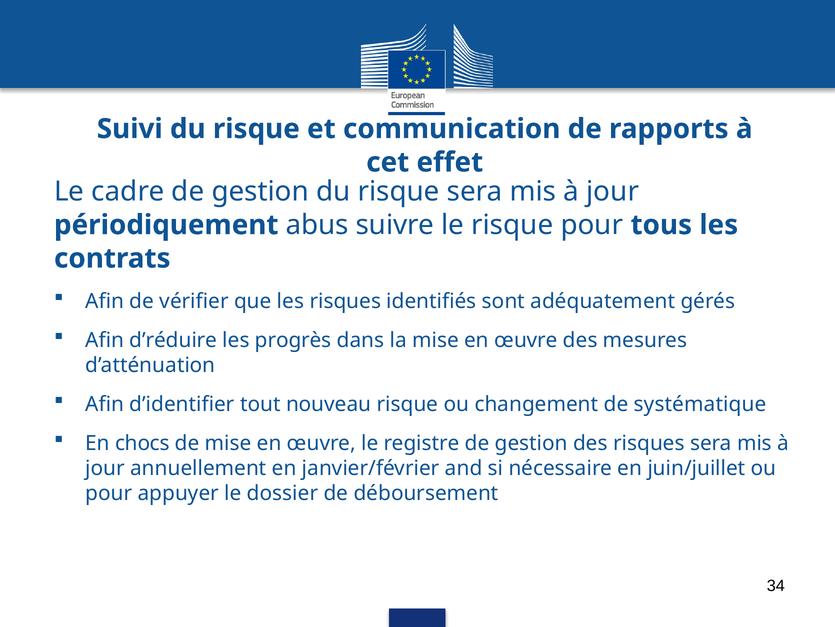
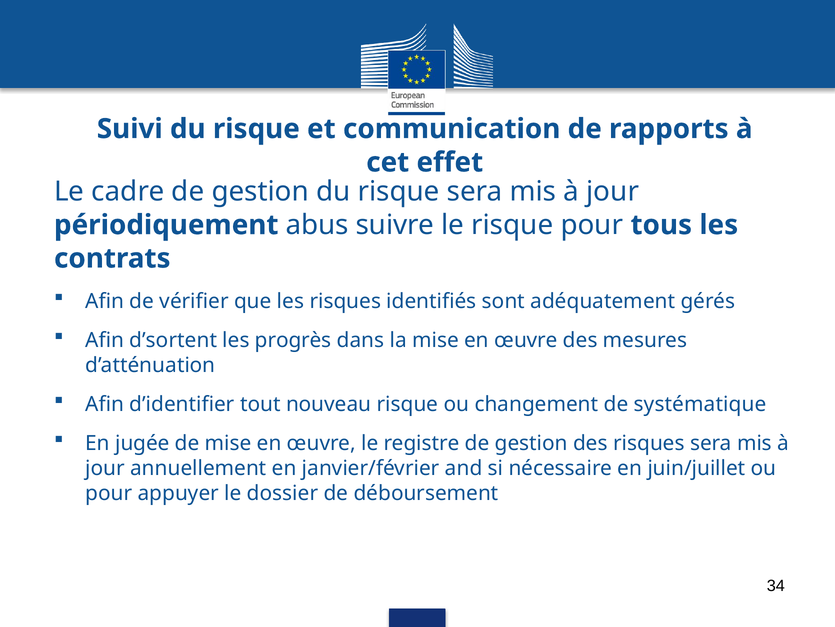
d’réduire: d’réduire -> d’sortent (173, 340)
chocs: chocs -> jugée (142, 443)
